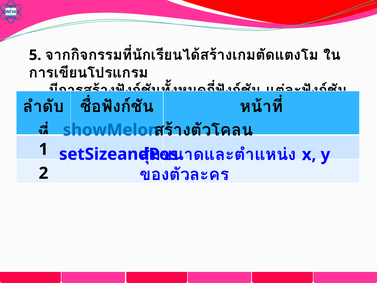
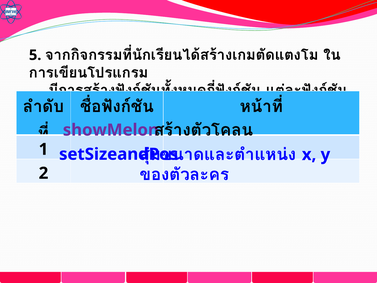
showMelon colour: blue -> purple (111, 130)
